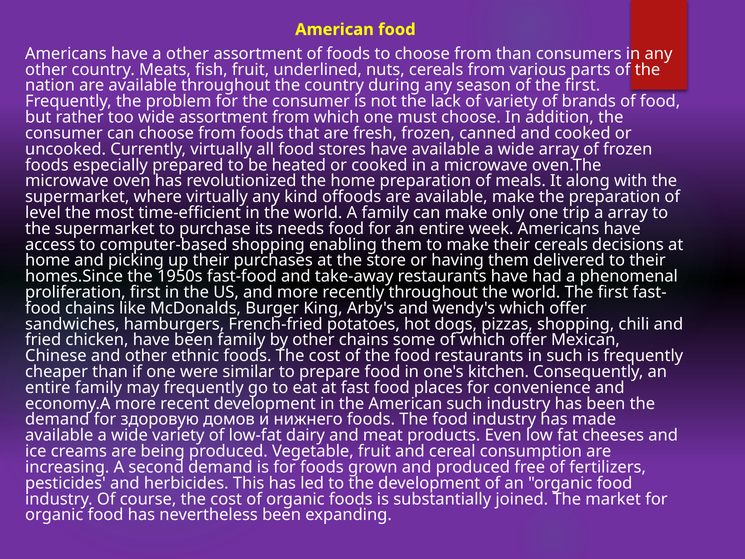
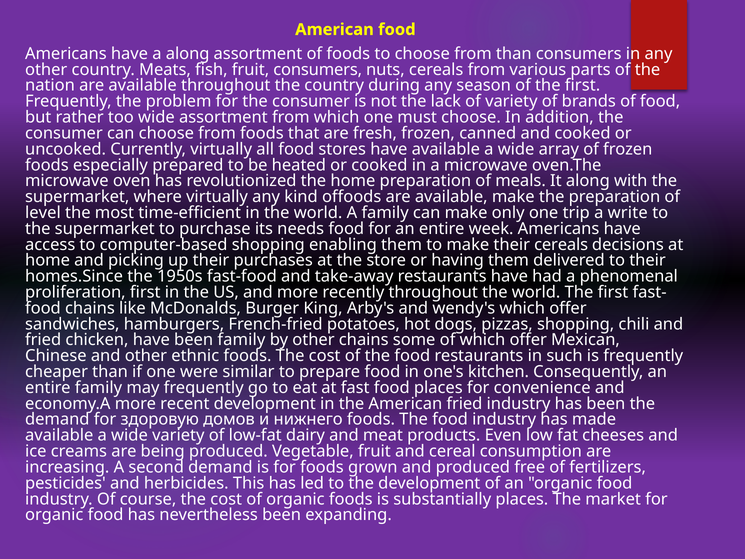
a other: other -> along (188, 54)
fruit underlined: underlined -> consumers (318, 70)
a array: array -> write (628, 213)
American such: such -> fried (464, 403)
substantially joined: joined -> places (522, 499)
